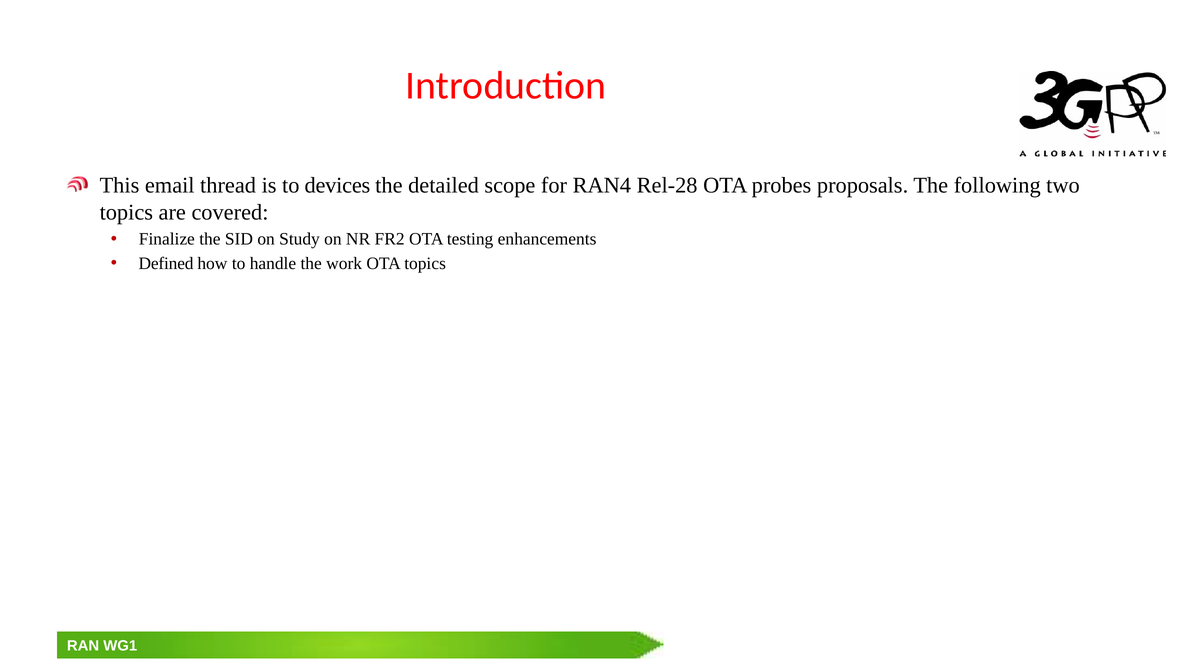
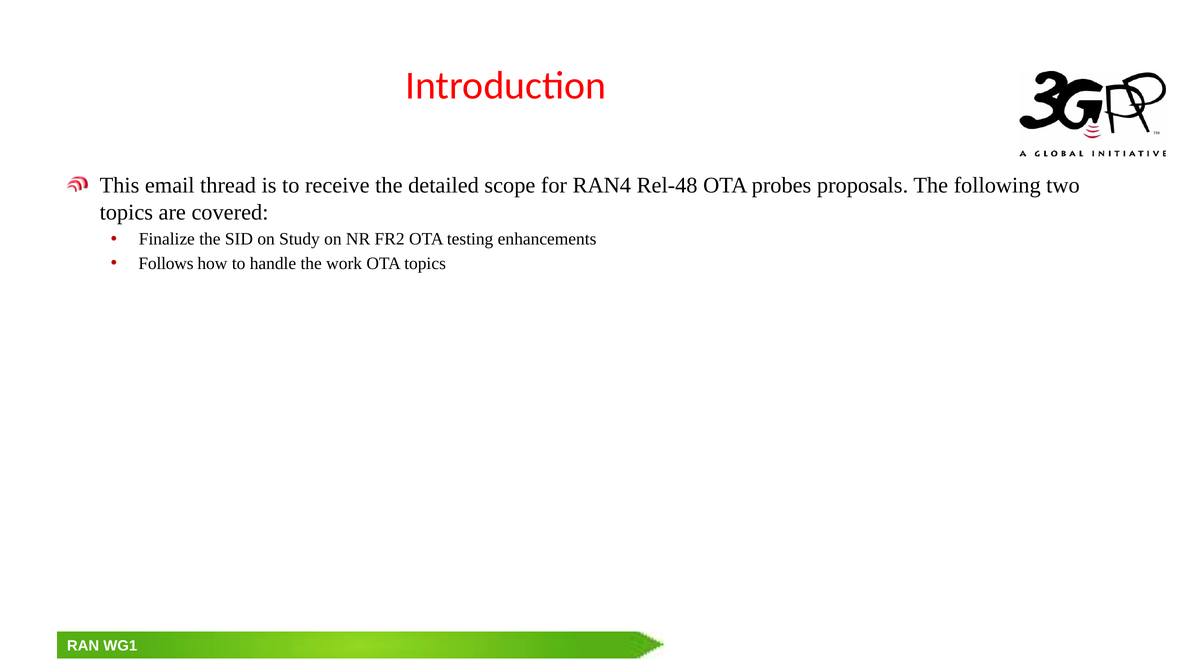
devices: devices -> receive (337, 186)
Rel-28: Rel-28 -> Rel-48 (667, 186)
Defined: Defined -> Follows (166, 264)
